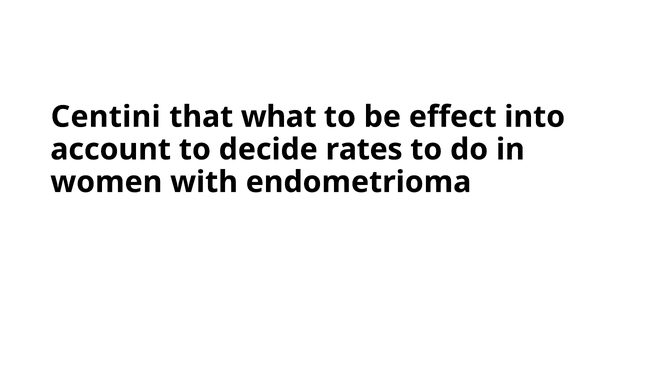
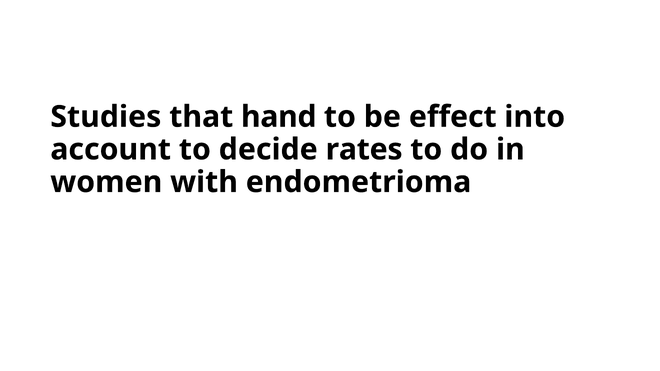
Centini: Centini -> Studies (106, 117)
what: what -> hand (279, 117)
